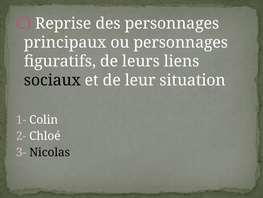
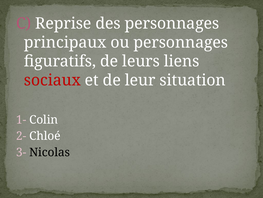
sociaux colour: black -> red (52, 80)
